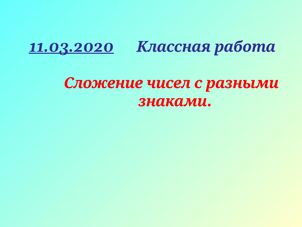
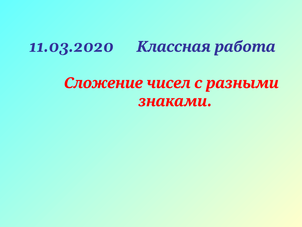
11.03.2020 underline: present -> none (71, 47)
